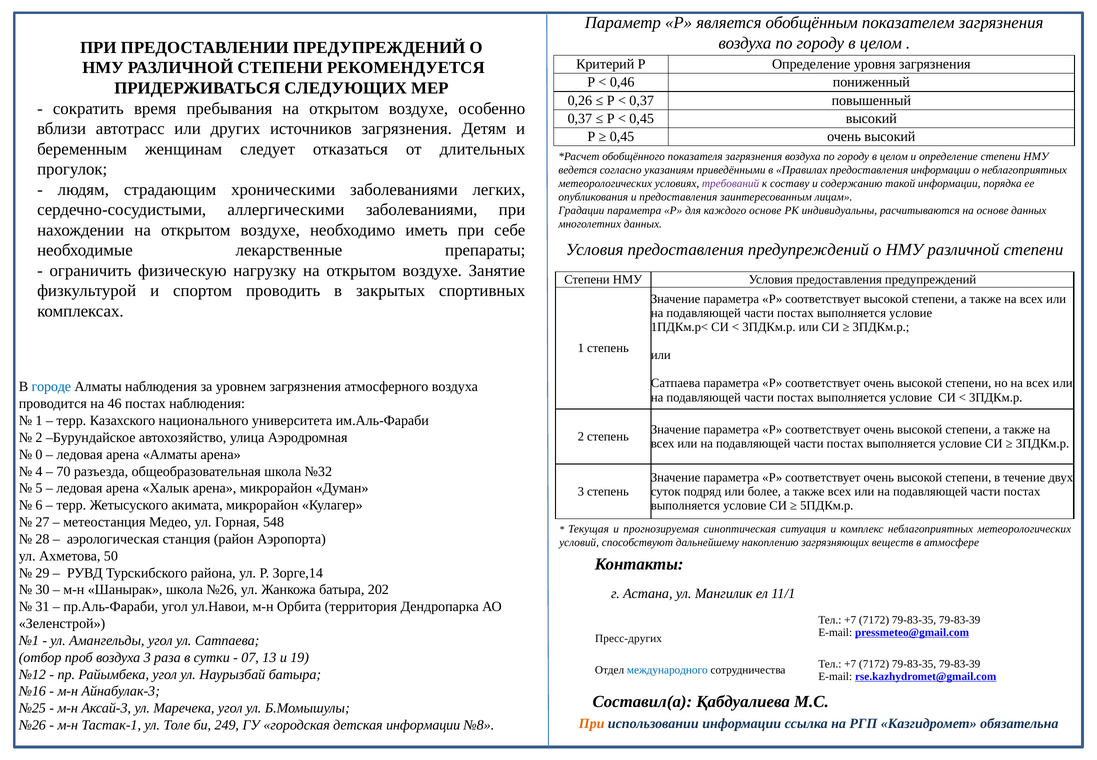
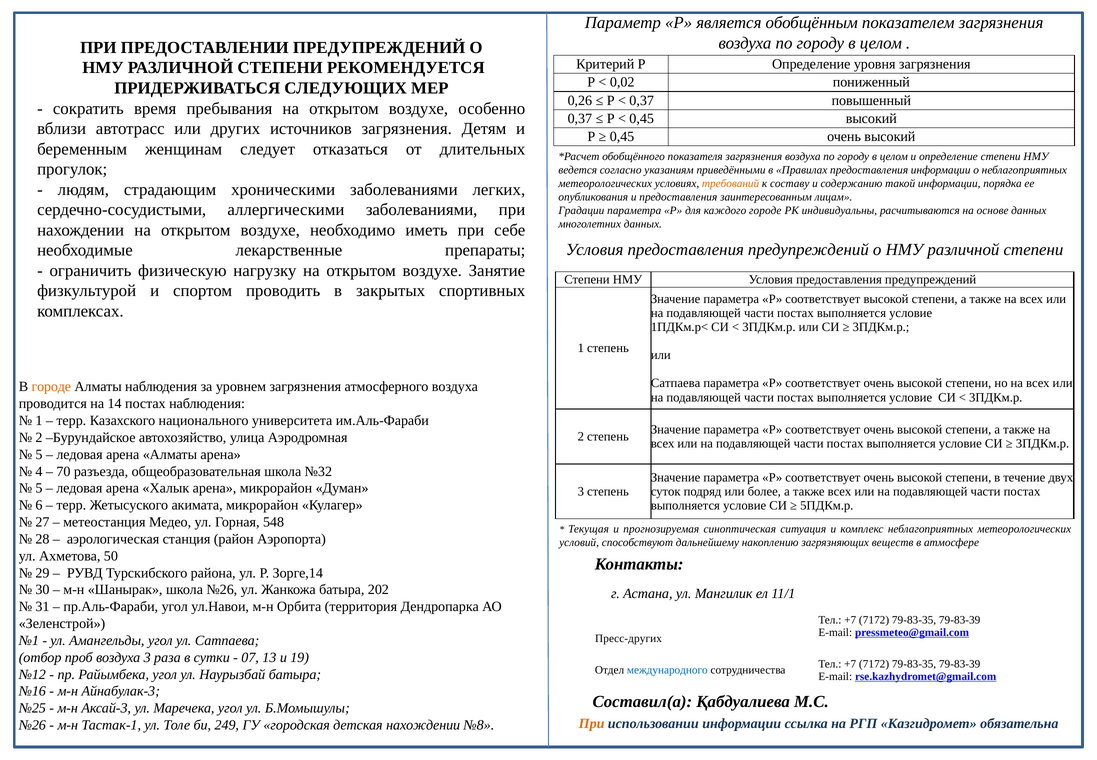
0,46: 0,46 -> 0,02 (622, 82)
требований colour: purple -> orange (731, 183)
каждого основе: основе -> городе (765, 210)
городе colour: blue -> orange (51, 387)
46: 46 -> 14 (115, 403)
0: 0 -> 5 (39, 454)
детская информации: информации -> нахождении (423, 725)
